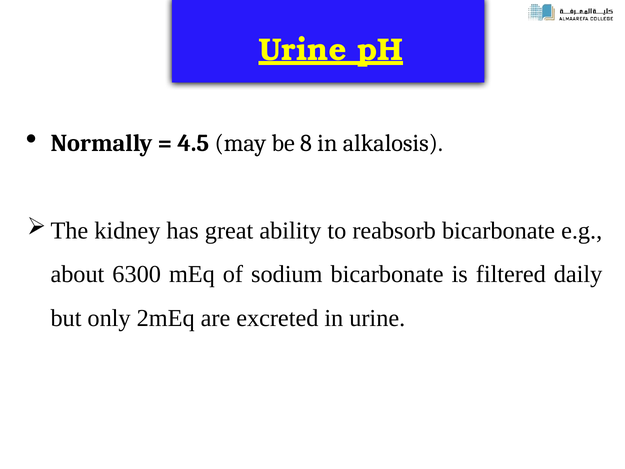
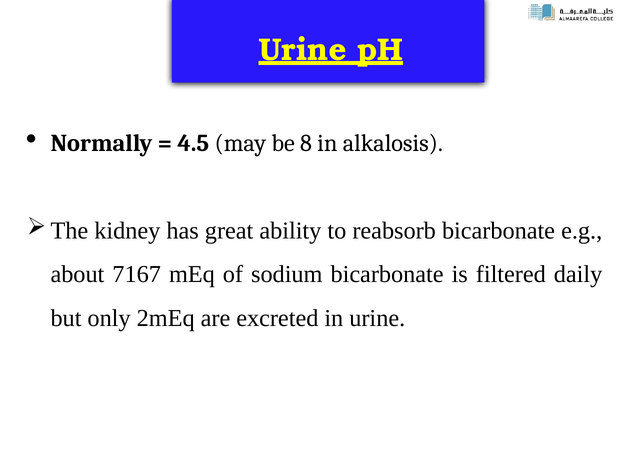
6300: 6300 -> 7167 (137, 274)
